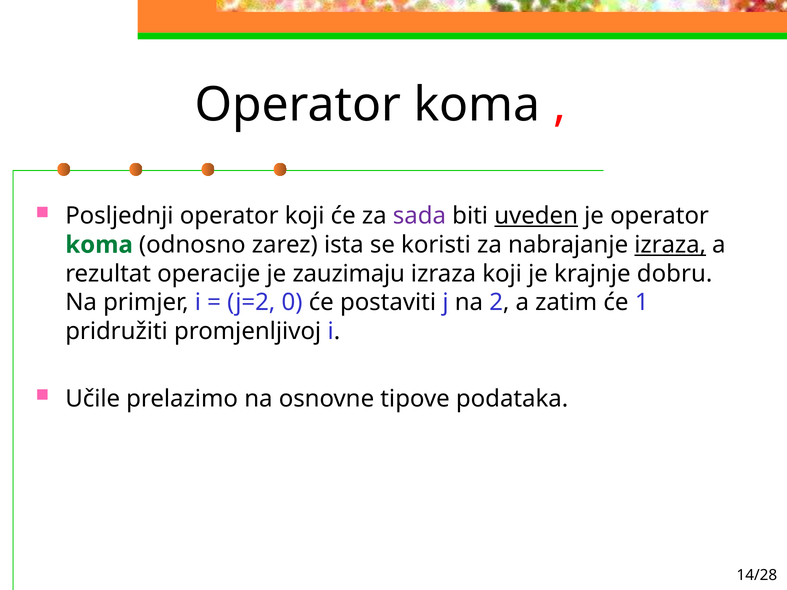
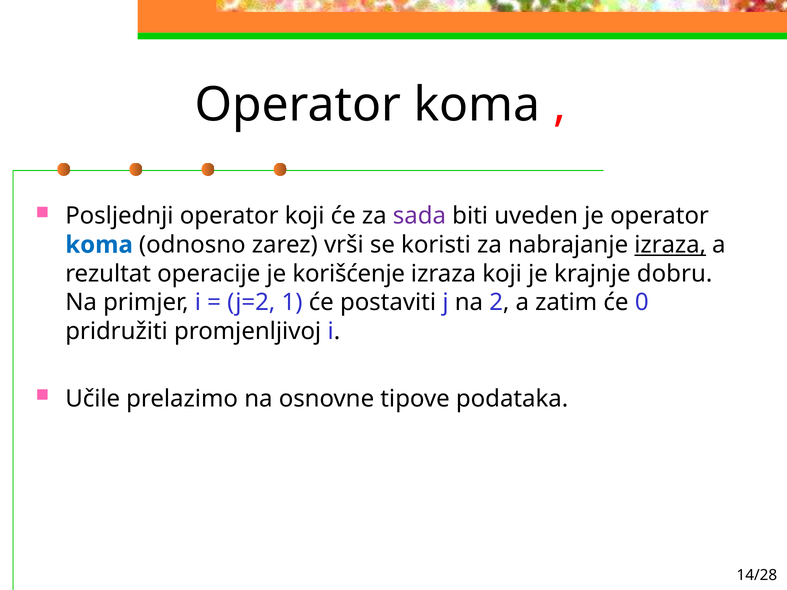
uveden underline: present -> none (536, 216)
koma colour: green -> blue (99, 245)
ista: ista -> vrši (344, 245)
zauzimaju: zauzimaju -> korišćenje (349, 274)
0: 0 -> 1 (292, 303)
1: 1 -> 0 (642, 303)
